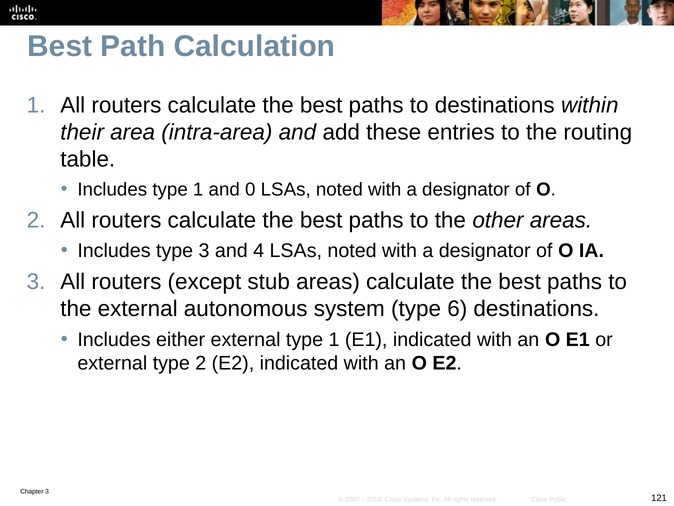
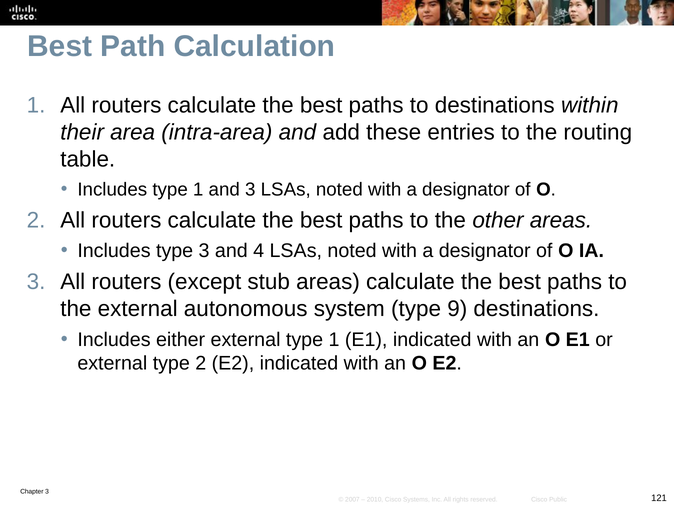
and 0: 0 -> 3 (250, 189)
6: 6 -> 9 (457, 309)
